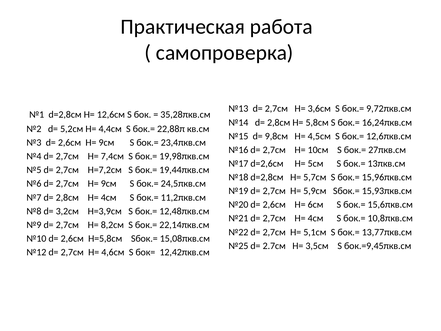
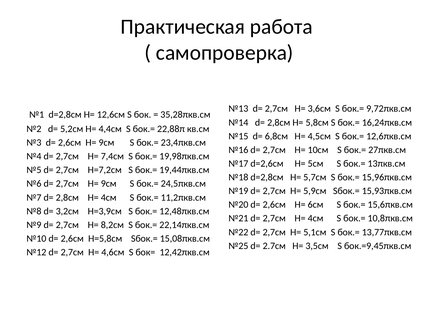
9,8см: 9,8см -> 6,8см (276, 136)
